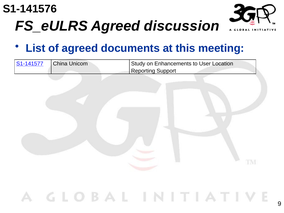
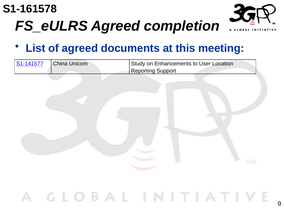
S1-141576: S1-141576 -> S1-161578 (30, 9)
discussion: discussion -> completion (182, 26)
